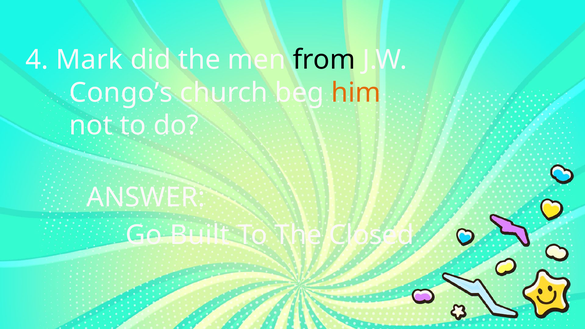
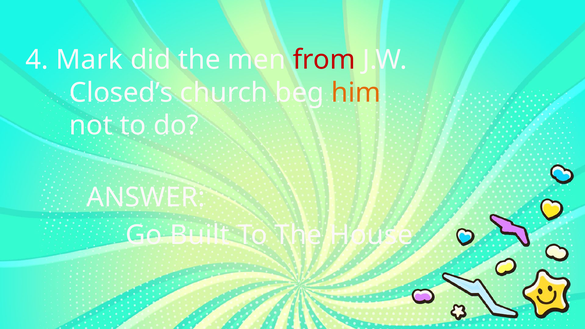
from colour: black -> red (324, 60)
Congo’s: Congo’s -> Closed’s (121, 93)
Closed: Closed -> House (371, 235)
